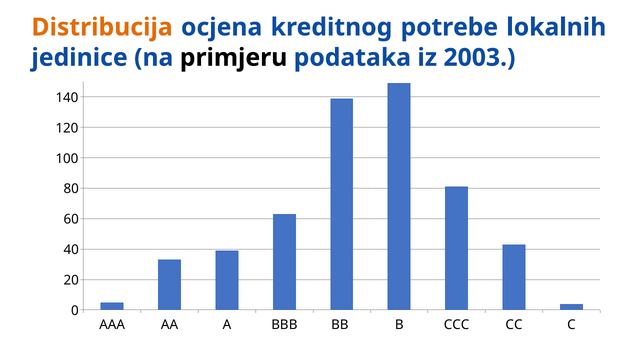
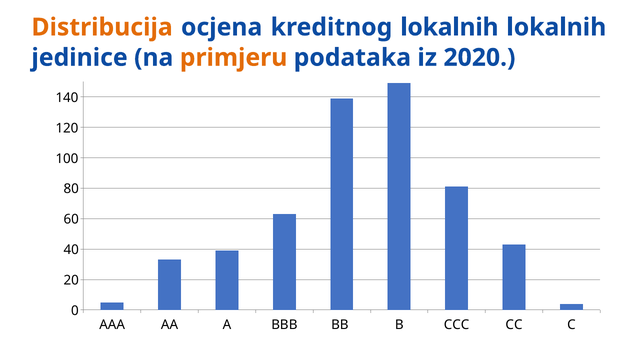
kreditnog potrebe: potrebe -> lokalnih (449, 27)
primjeru colour: black -> orange (234, 58)
2003: 2003 -> 2020 (479, 58)
